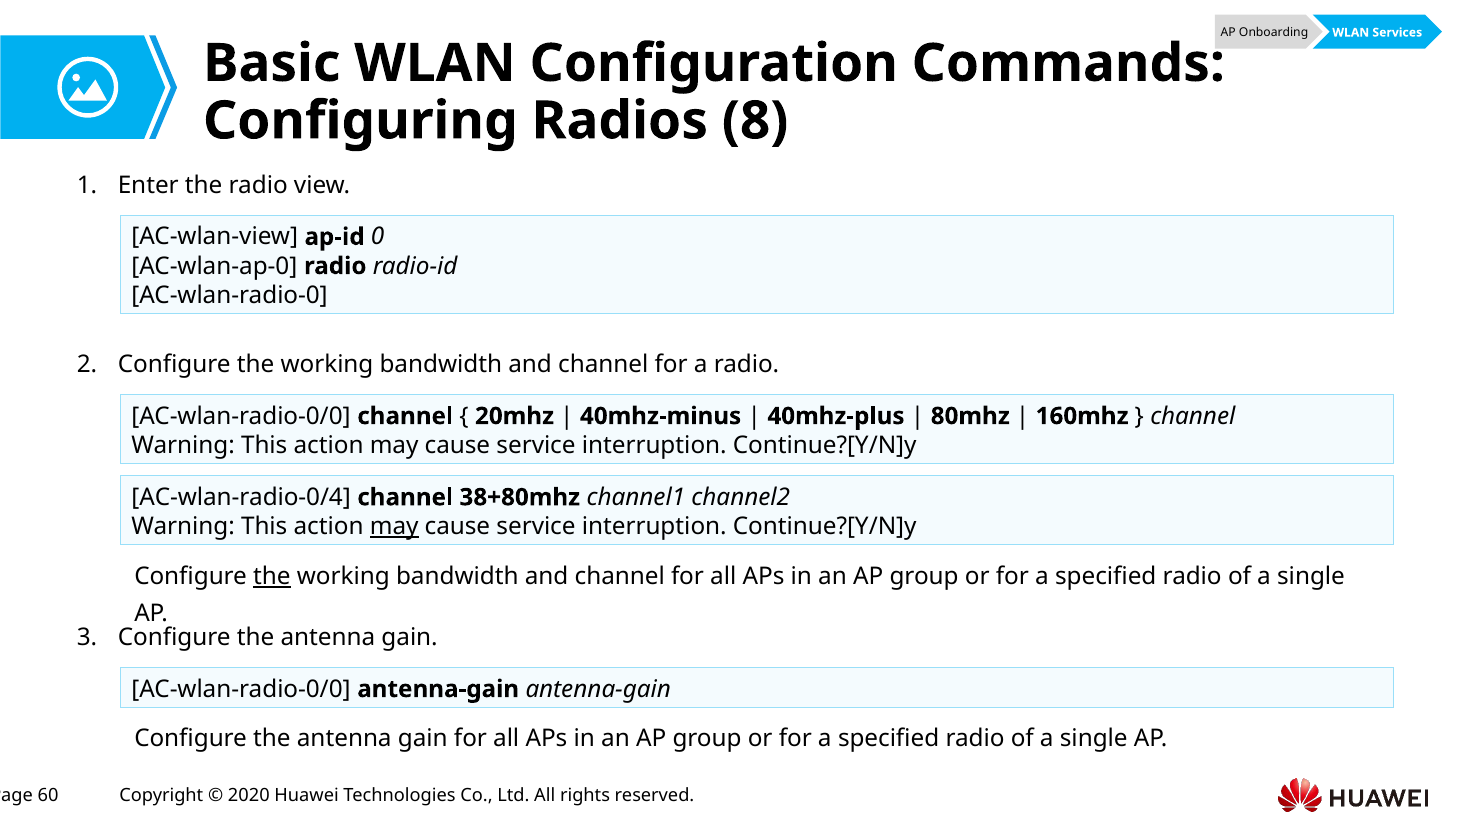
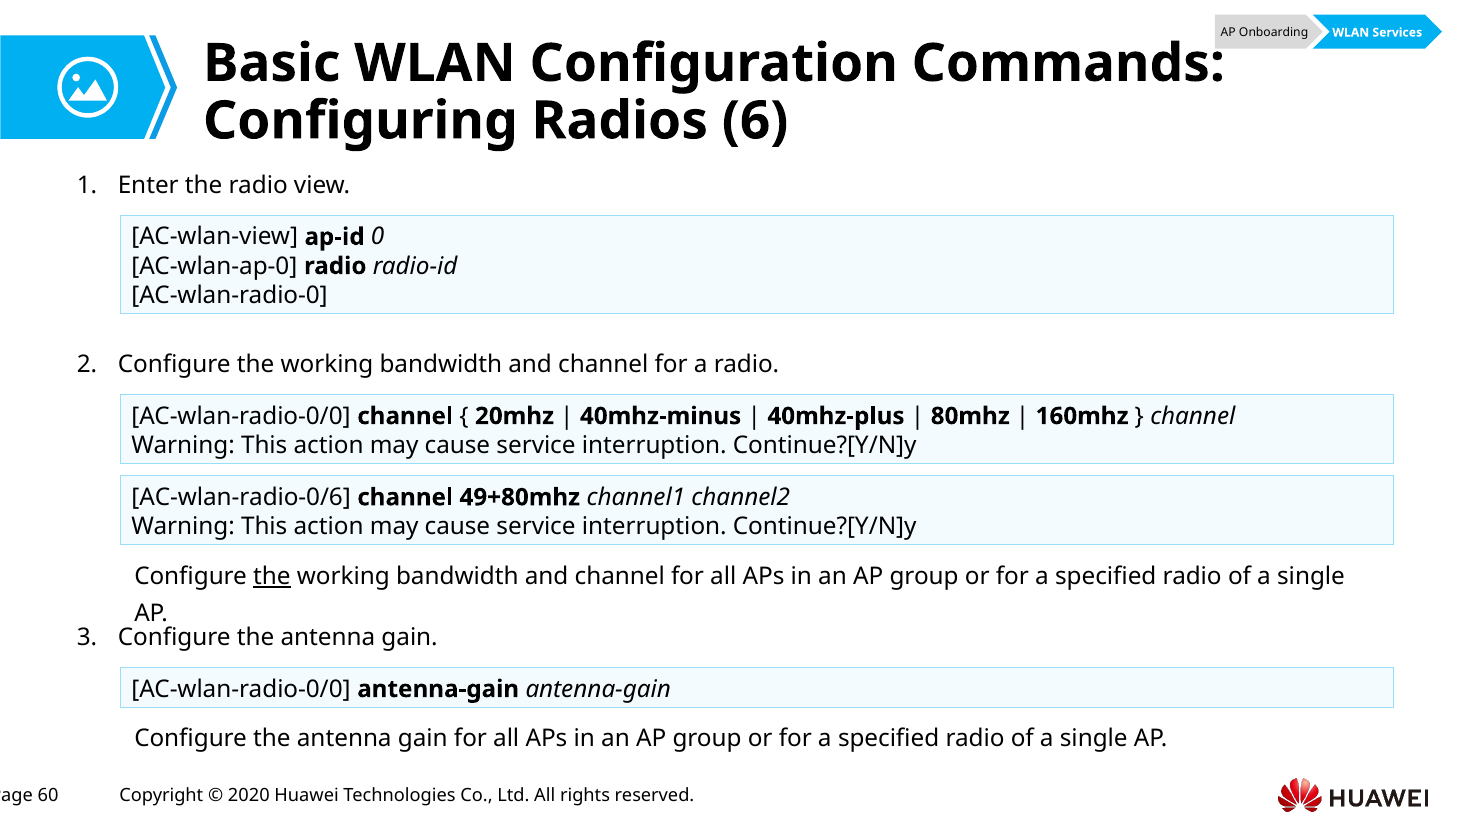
8: 8 -> 6 (755, 121)
AC-wlan-radio-0/4: AC-wlan-radio-0/4 -> AC-wlan-radio-0/6 (241, 497)
38+80mhz: 38+80mhz -> 49+80mhz (520, 497)
may underline: present -> none (394, 527)
